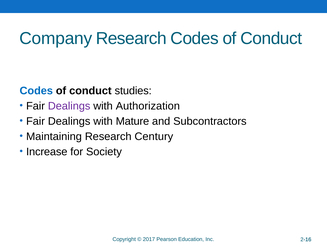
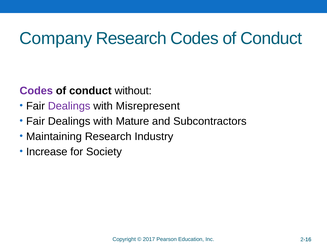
Codes colour: blue -> purple (36, 91)
studies: studies -> without (133, 91)
Authorization: Authorization -> Misrepresent (148, 106)
Century: Century -> Industry (154, 137)
